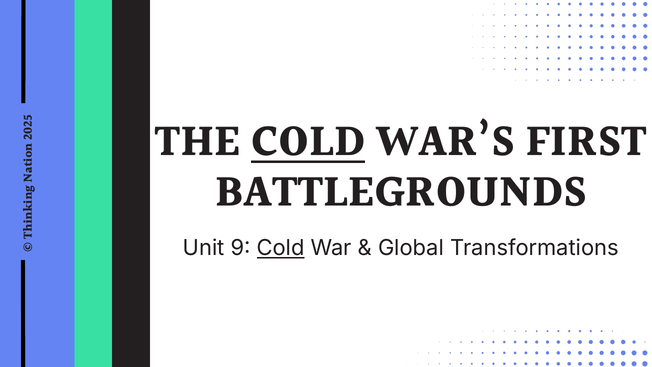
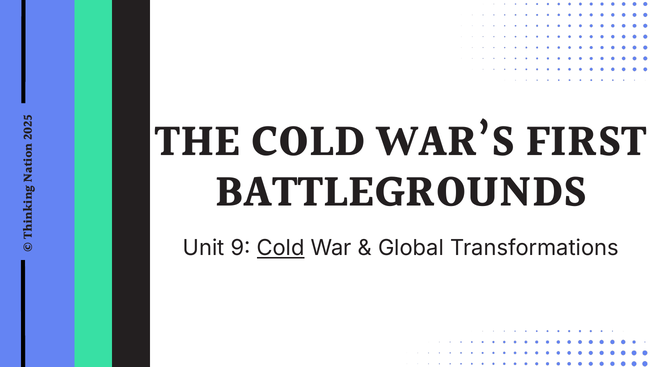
COLD underline: present -> none (308, 143)
